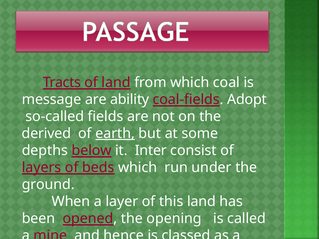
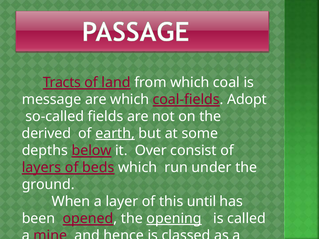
are ability: ability -> which (130, 99)
Inter: Inter -> Over (151, 151)
this land: land -> until (201, 202)
opening underline: none -> present (174, 219)
